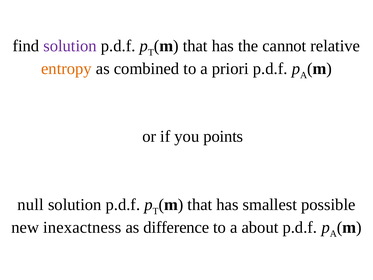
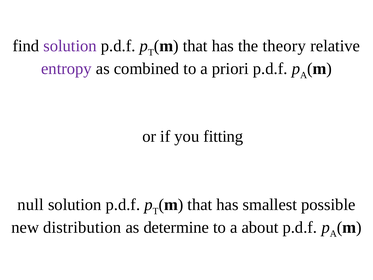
cannot: cannot -> theory (284, 46)
entropy colour: orange -> purple (66, 69)
points: points -> fitting (223, 136)
inexactness: inexactness -> distribution (82, 227)
difference: difference -> determine (176, 227)
